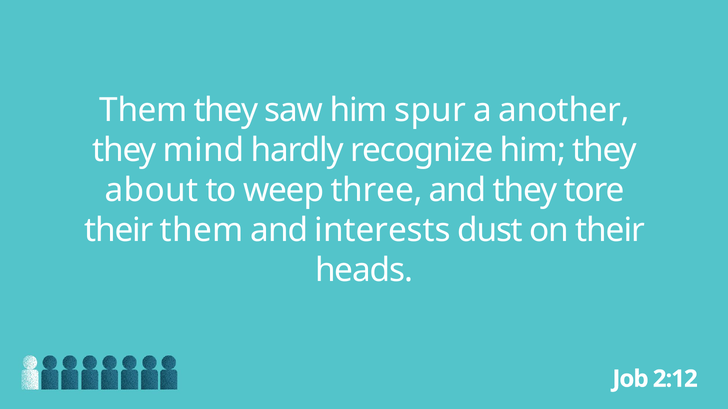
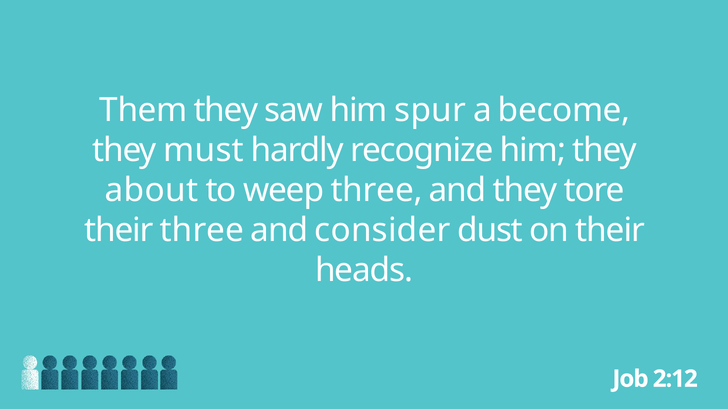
another: another -> become (564, 111)
mind: mind -> must (204, 151)
their them: them -> three (202, 231)
interests: interests -> consider (383, 231)
